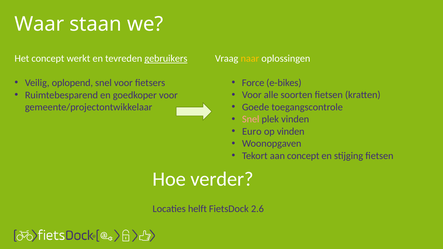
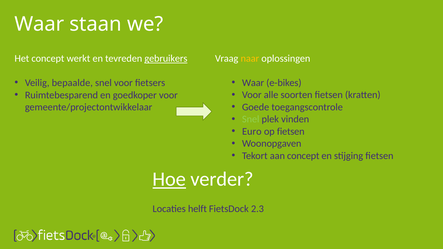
Force: Force -> Waar (253, 83)
oplopend: oplopend -> bepaalde (72, 83)
Snel colour: pink -> light green (251, 119)
op vinden: vinden -> fietsen (291, 131)
Hoe underline: none -> present (169, 179)
2.6: 2.6 -> 2.3 (257, 209)
